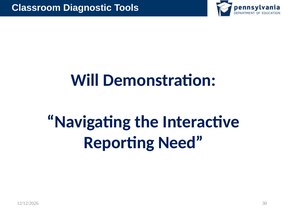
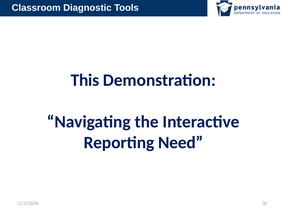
Will: Will -> This (85, 80)
